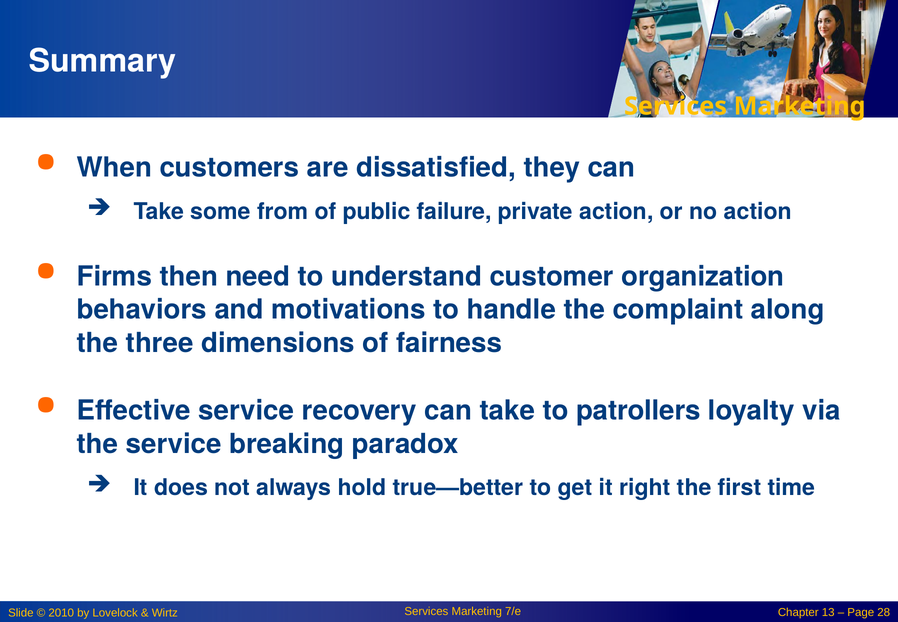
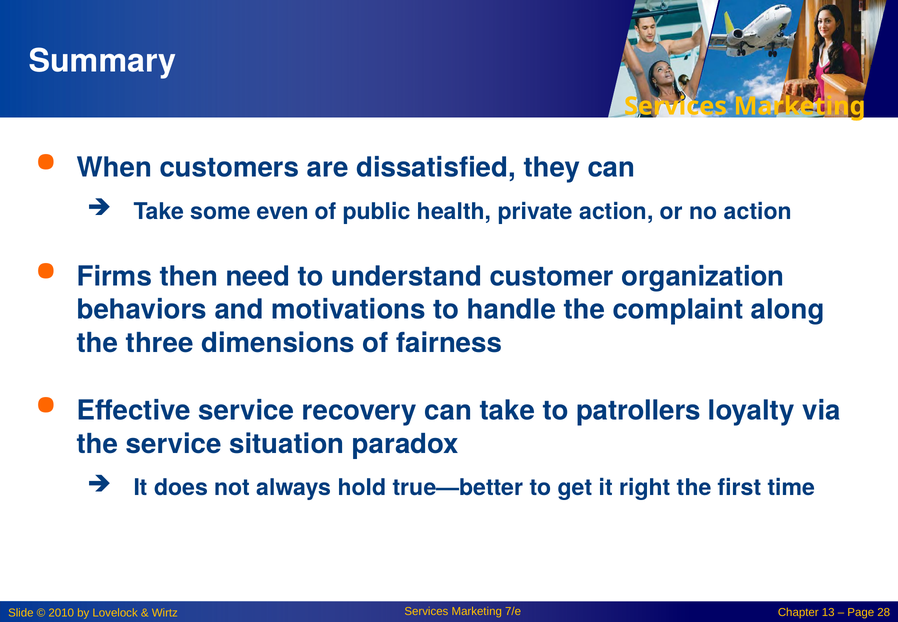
from: from -> even (283, 211)
failure: failure -> health (454, 211)
breaking: breaking -> situation (287, 444)
